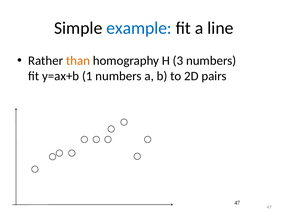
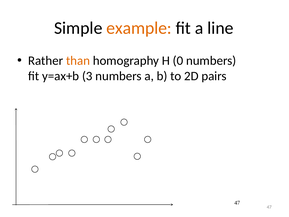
example colour: blue -> orange (139, 28)
3: 3 -> 0 (178, 61)
1: 1 -> 3 (87, 76)
